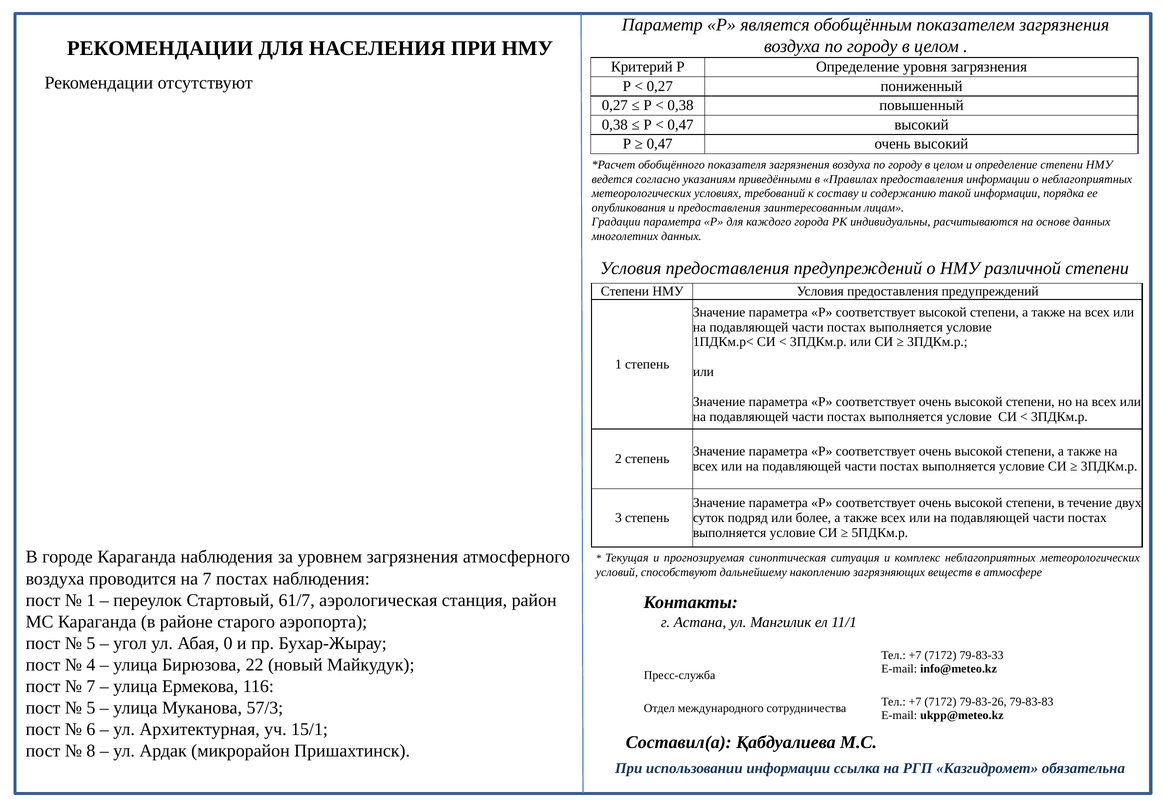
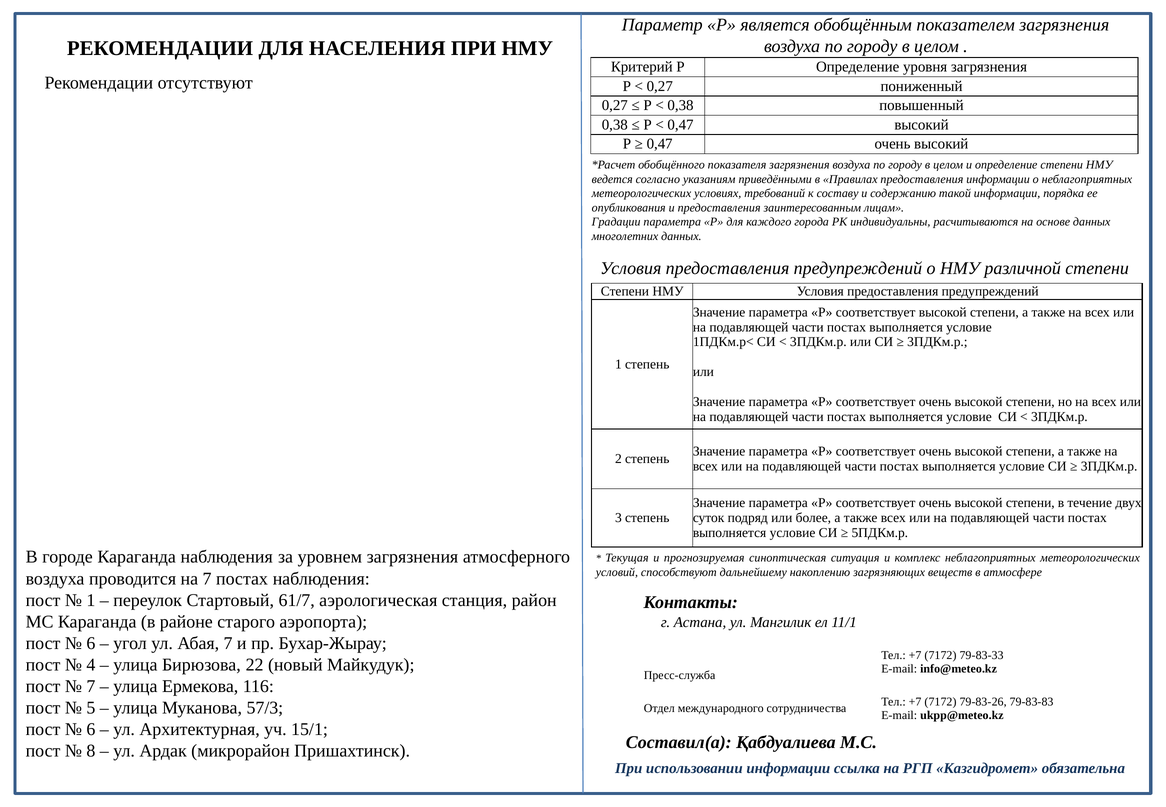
5: 5 -> 6 (91, 643)
Абая 0: 0 -> 7 (228, 643)
